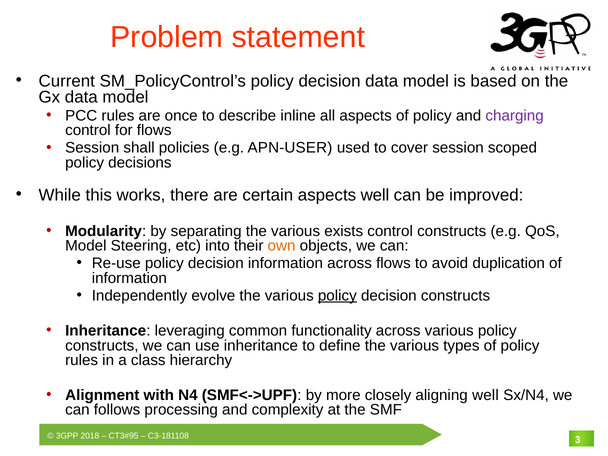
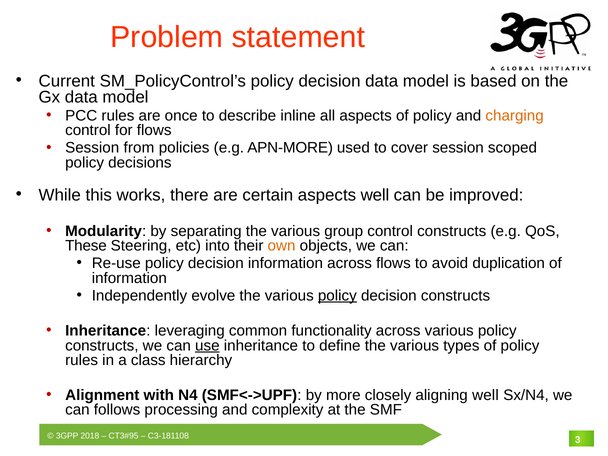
charging colour: purple -> orange (515, 116)
shall: shall -> from (139, 148)
APN-USER: APN-USER -> APN-MORE (290, 148)
exists: exists -> group (344, 231)
Model: Model -> These (86, 246)
use underline: none -> present (207, 345)
